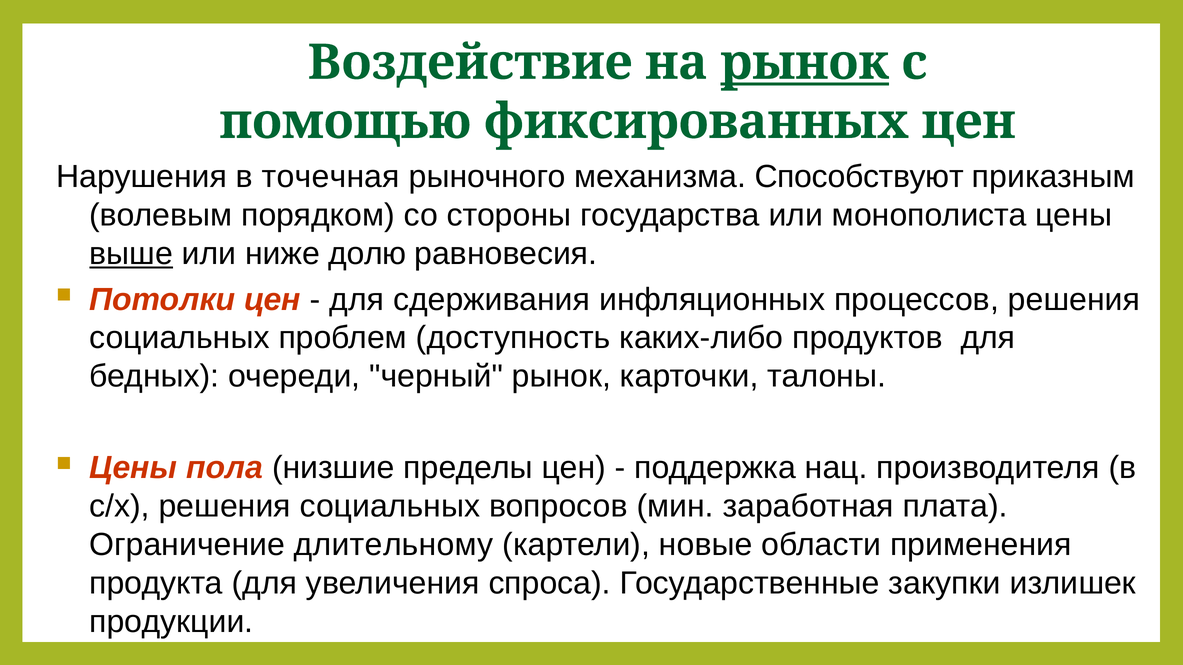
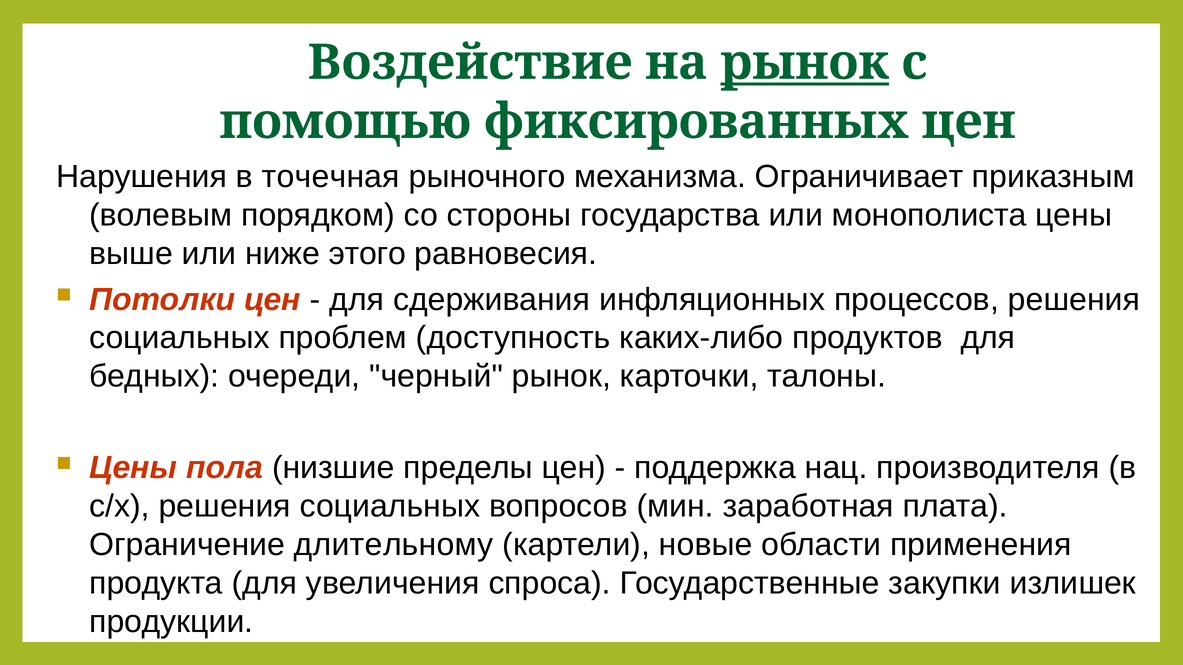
Способствуют: Способствуют -> Ограничивает (859, 177)
выше underline: present -> none (131, 254)
долю: долю -> этого (367, 254)
